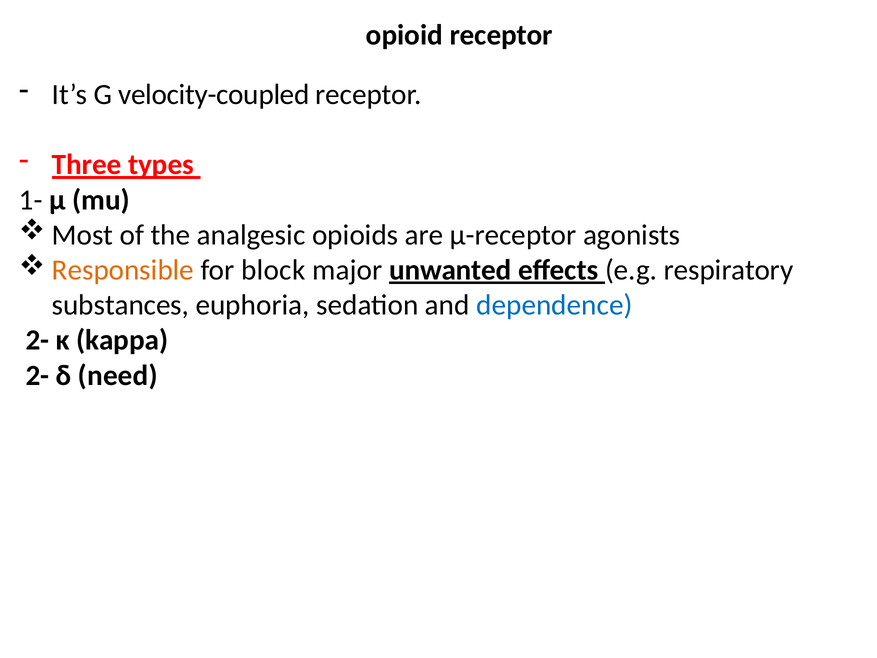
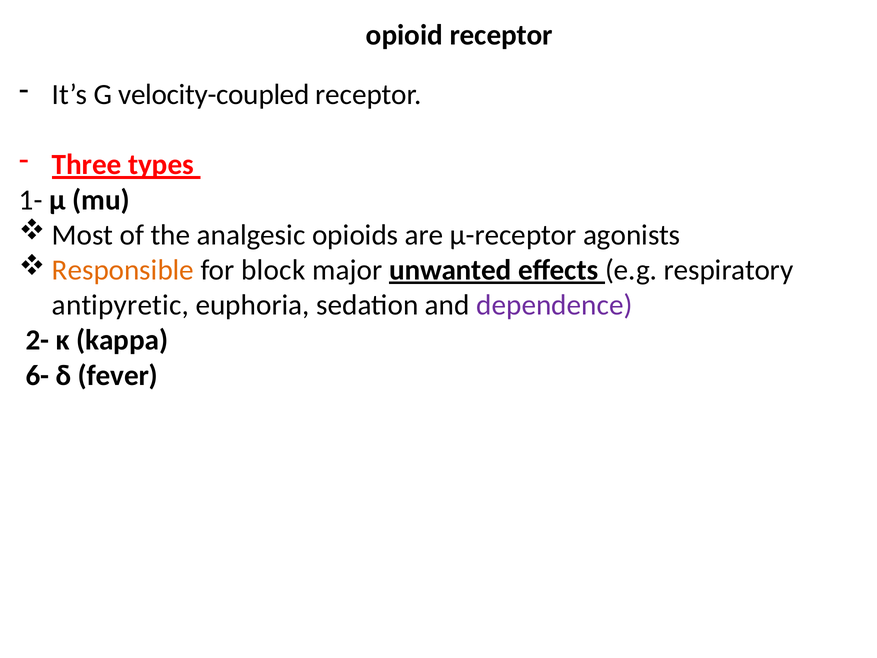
substances: substances -> antipyretic (120, 305)
dependence colour: blue -> purple (554, 305)
2-: 2- -> 6- (37, 375)
need: need -> fever (118, 375)
